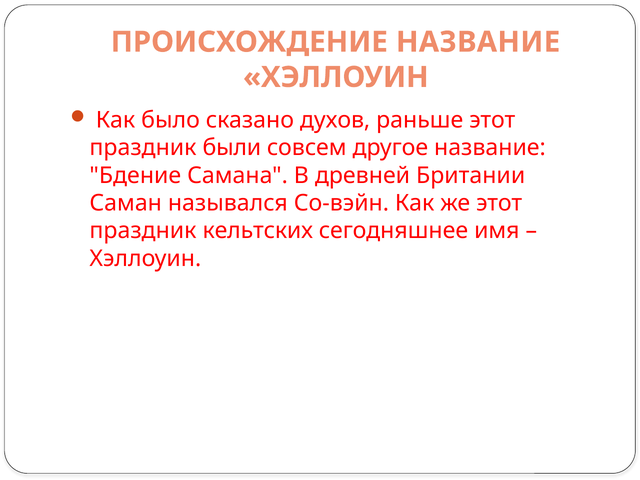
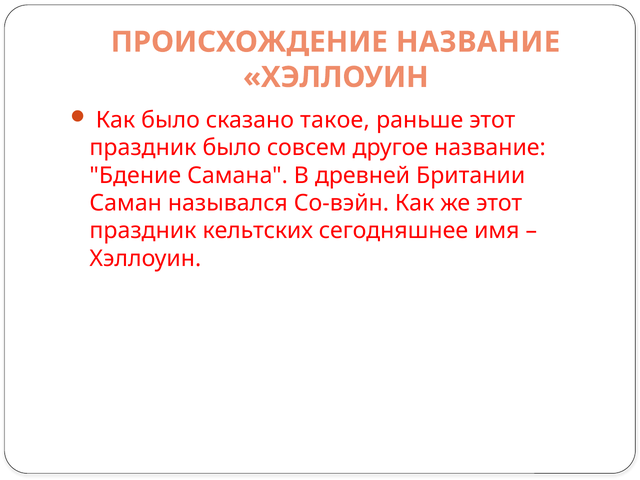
духов: духов -> такое (335, 120)
праздник были: были -> было (232, 148)
